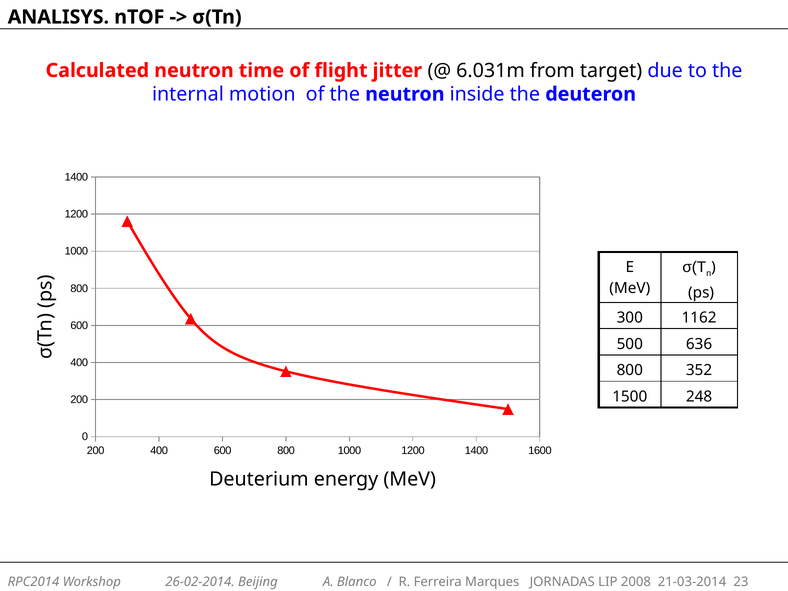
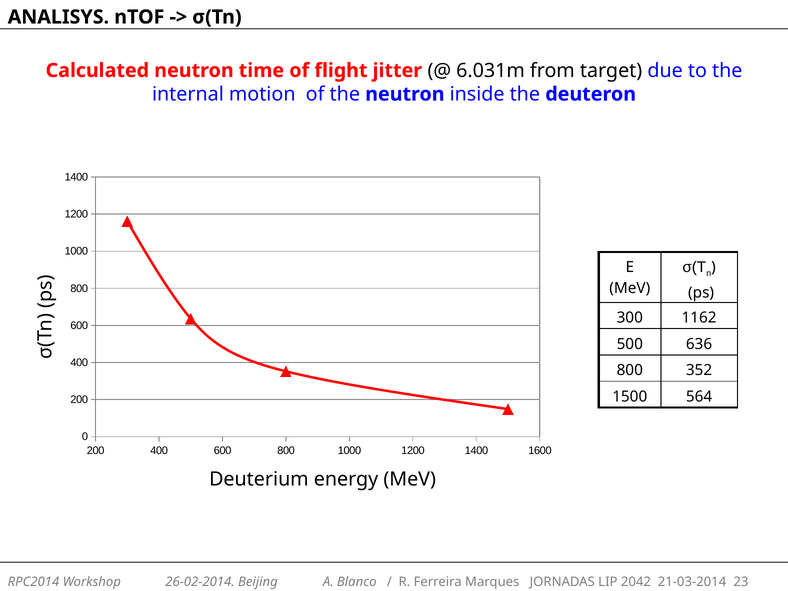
248: 248 -> 564 (699, 397)
2008: 2008 -> 2042 (636, 582)
